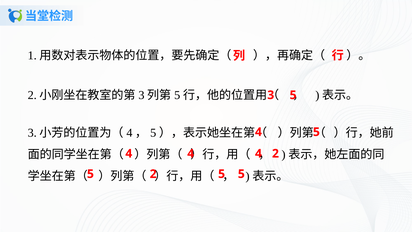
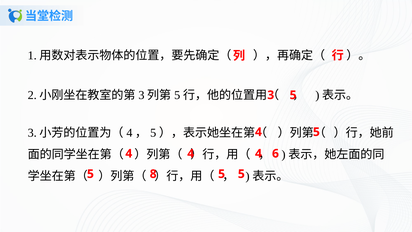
2: 2 -> 6 (275, 153)
5 2: 2 -> 8 (153, 174)
